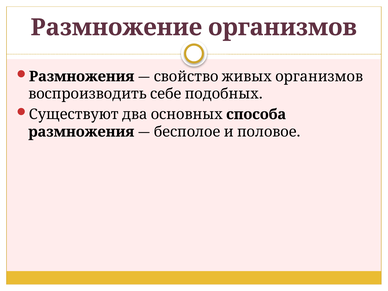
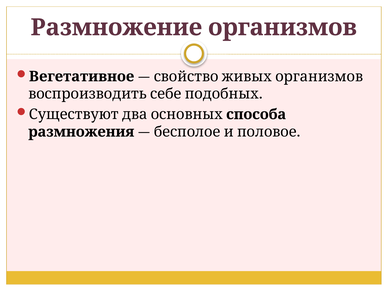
Размножения: Размножения -> Вегетативное (82, 76)
